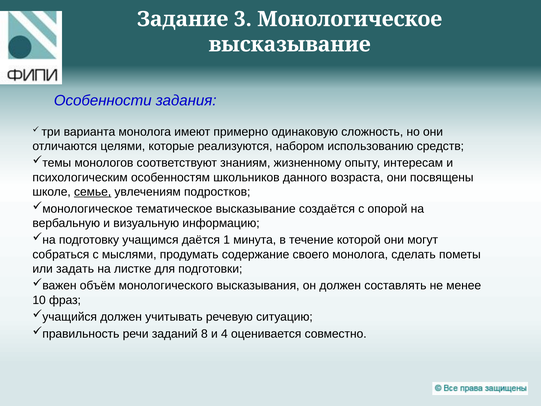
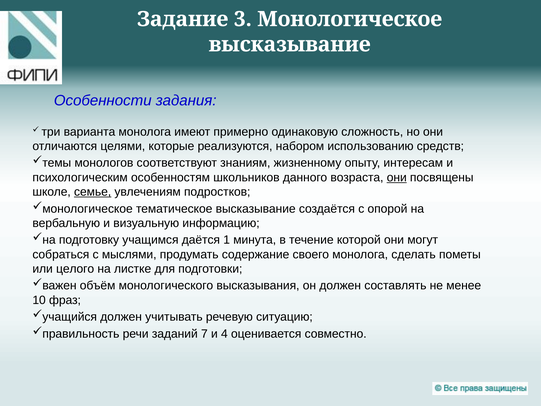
они underline: none -> present (397, 177)
задать: задать -> целого (75, 269)
8: 8 -> 7 (204, 334)
